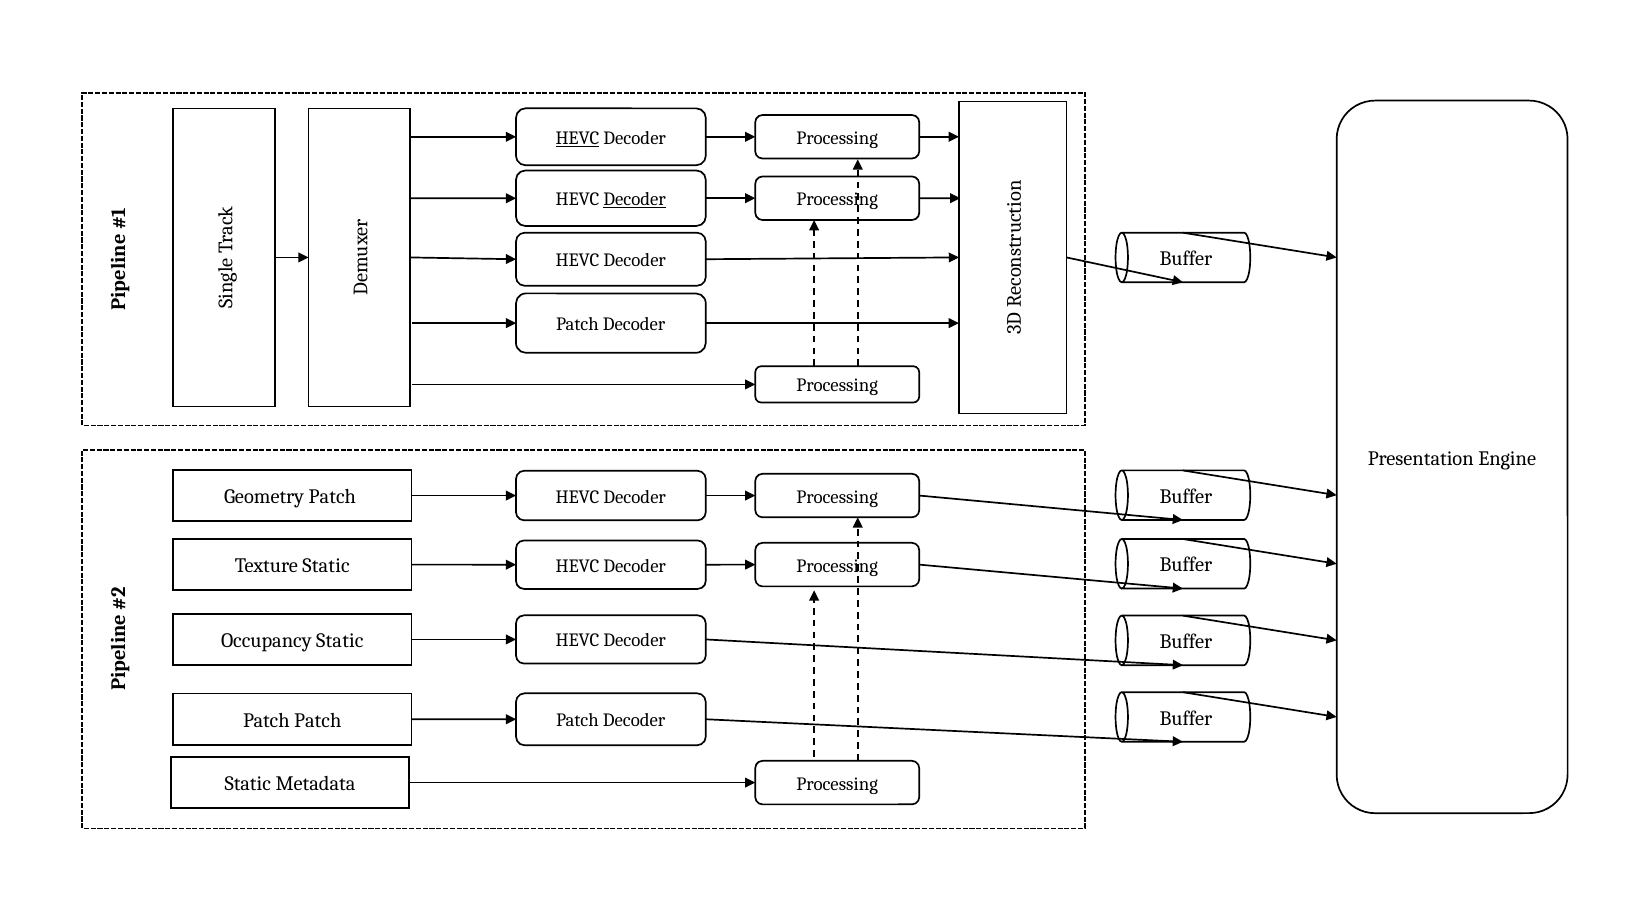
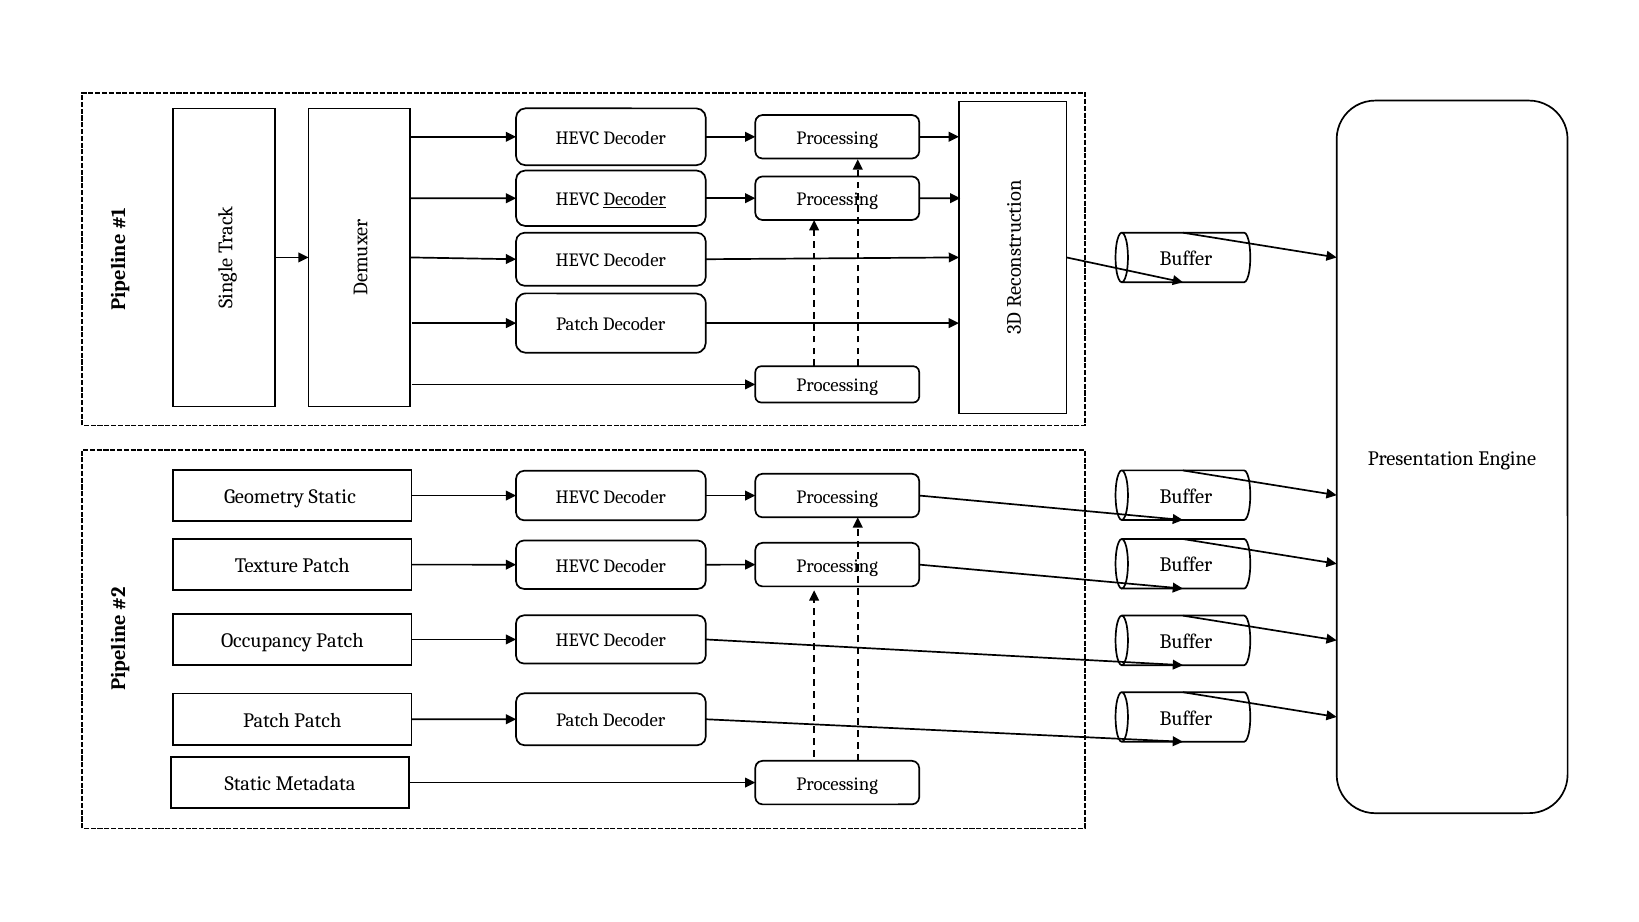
HEVC underline: present -> none (577, 138)
Geometry Patch: Patch -> Static (332, 497)
Texture Static: Static -> Patch (326, 566)
Occupancy Static: Static -> Patch (340, 641)
